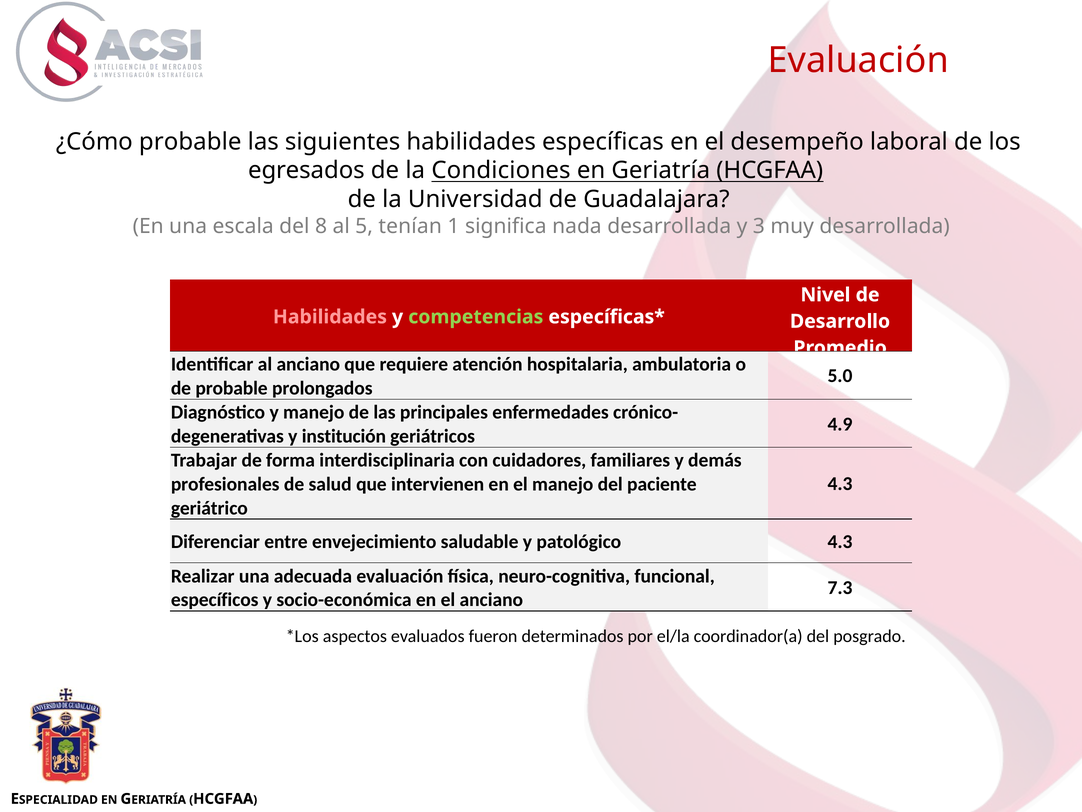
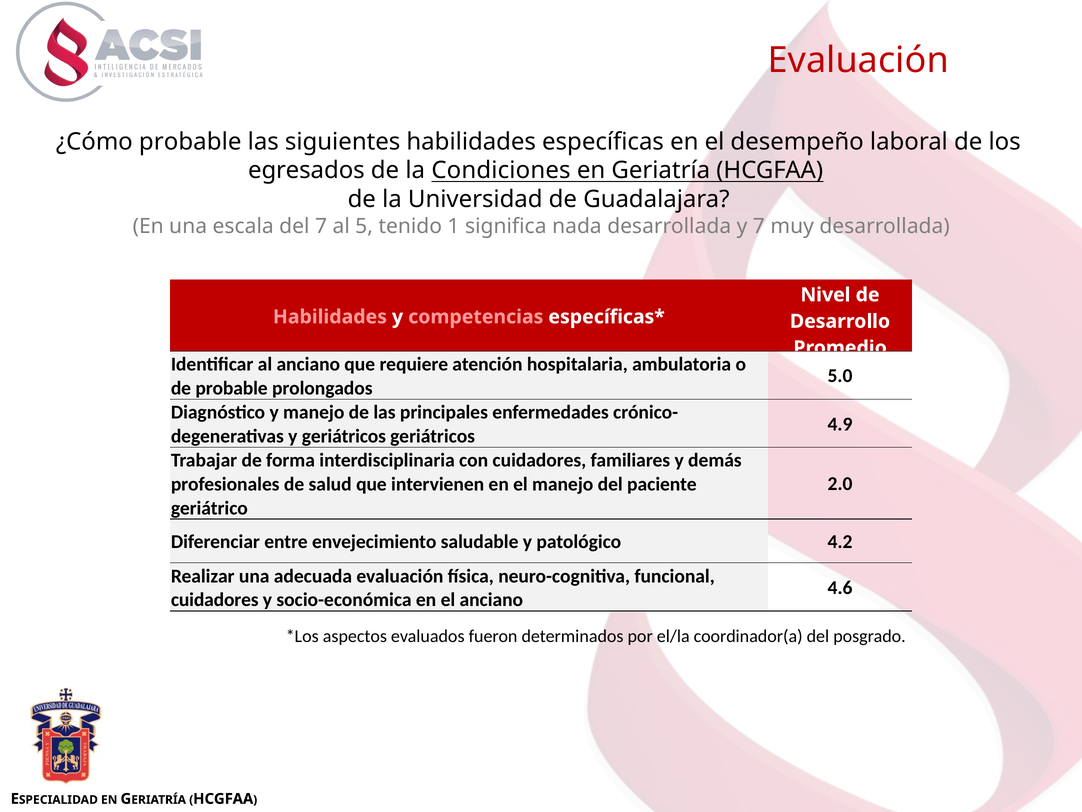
del 8: 8 -> 7 (321, 226)
tenían: tenían -> tenido (410, 226)
y 3: 3 -> 7 (759, 226)
competencias colour: light green -> pink (476, 317)
y institución: institución -> geriátricos (344, 436)
4.3: 4.3 -> 2.0 (840, 484)
patológico 4.3: 4.3 -> 4.2 (840, 541)
7.3: 7.3 -> 4.6 (840, 587)
específicos: específicos -> cuidadores (215, 600)
